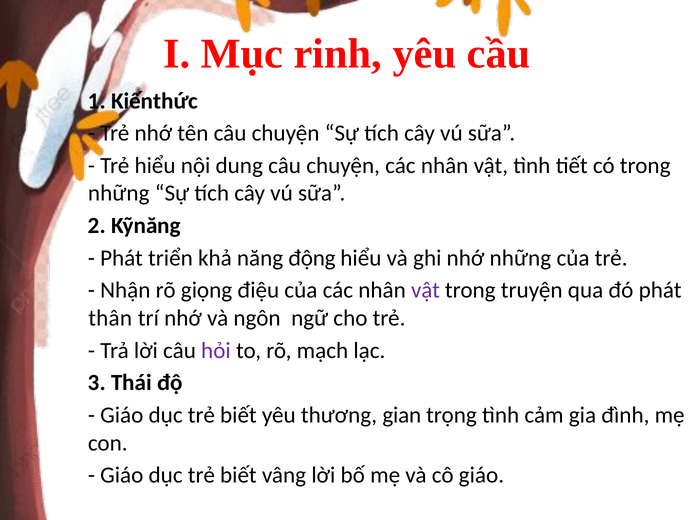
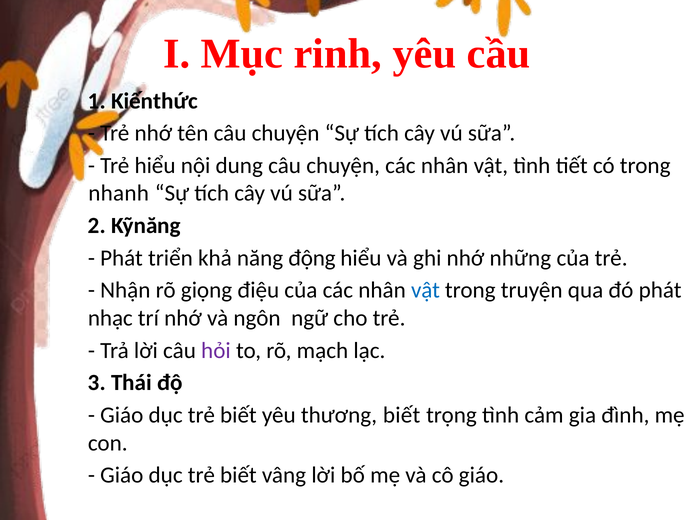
những: những -> nhanh (119, 194)
vật colour: purple -> blue (425, 291)
thân: thân -> nhạc (110, 318)
thương gian: gian -> biết (402, 416)
